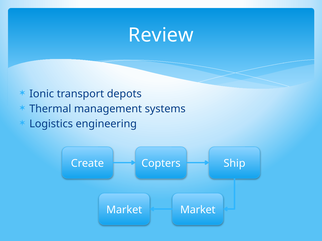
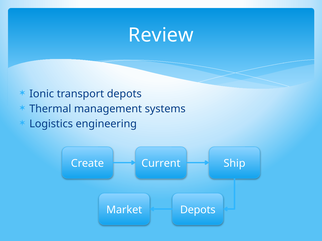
Copters: Copters -> Current (161, 164)
Market Market: Market -> Depots (198, 210)
